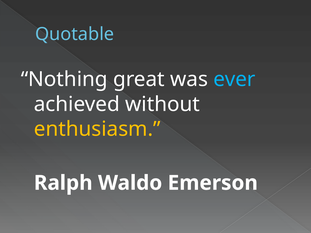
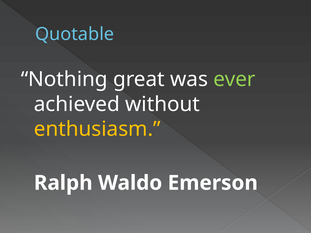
ever colour: light blue -> light green (234, 79)
